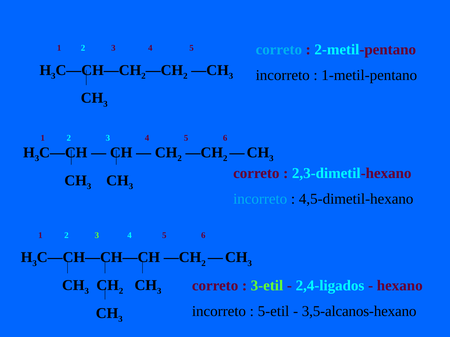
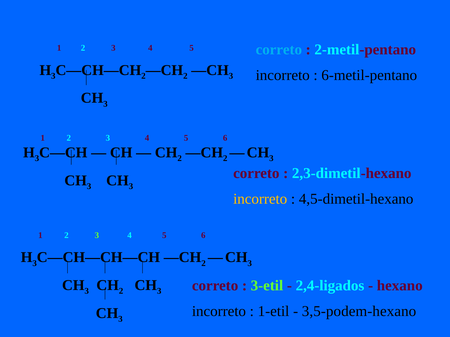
1-metil-pentano: 1-metil-pentano -> 6-metil-pentano (369, 75)
incorreto colour: light blue -> yellow (260, 199)
5-etil: 5-etil -> 1-etil (274, 312)
3,5-alcanos-hexano: 3,5-alcanos-hexano -> 3,5-podem-hexano (359, 312)
